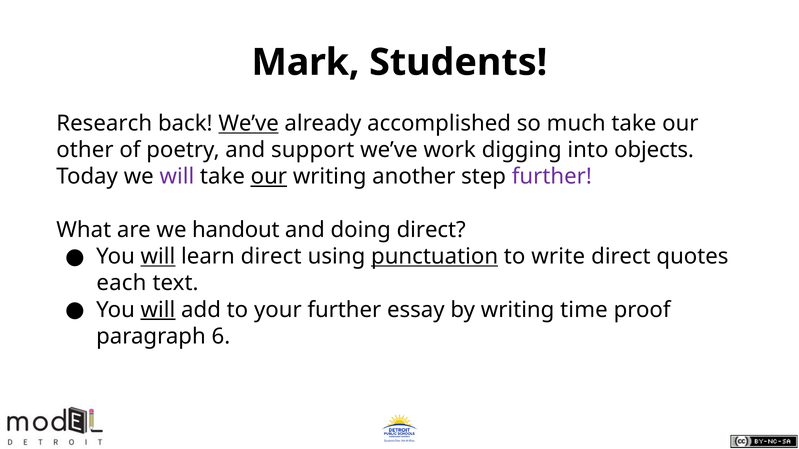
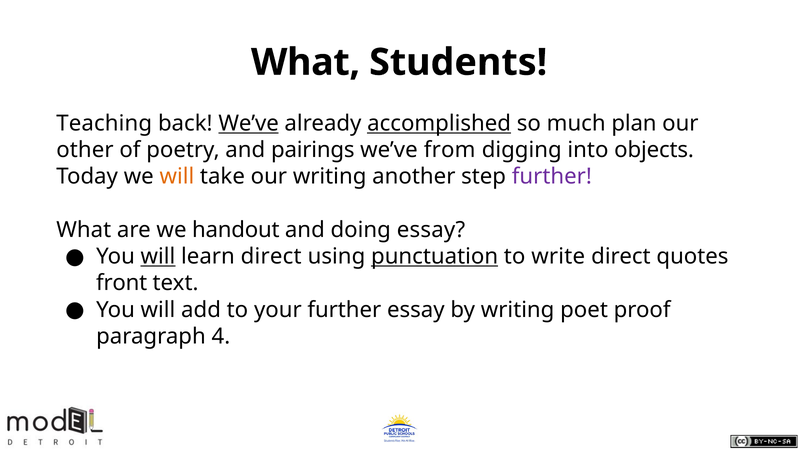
Mark: Mark -> What (306, 62)
Research: Research -> Teaching (104, 124)
accomplished underline: none -> present (439, 124)
much take: take -> plan (634, 124)
support: support -> pairings (313, 150)
work: work -> from (450, 150)
will colour: purple -> orange (177, 177)
our underline: present -> none (269, 177)
doing direct: direct -> essay (431, 230)
each: each -> front (122, 283)
will underline: present -> none (158, 310)
time: time -> poet (584, 310)
6: 6 -> 4 (221, 337)
